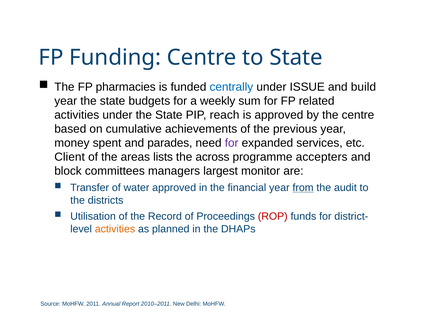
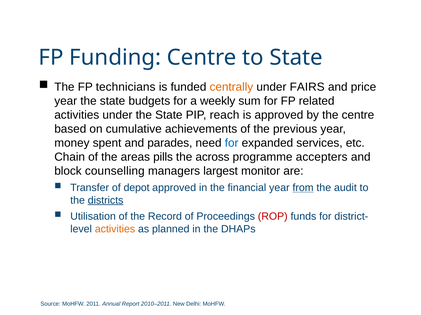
pharmacies: pharmacies -> technicians (126, 87)
centrally colour: blue -> orange (231, 87)
ISSUE: ISSUE -> FAIRS (307, 87)
build: build -> price (363, 87)
for colour: purple -> blue (232, 143)
Client: Client -> Chain (70, 157)
lists: lists -> pills (163, 157)
committees: committees -> counselling (115, 171)
water: water -> depot (137, 188)
districts underline: none -> present (106, 201)
